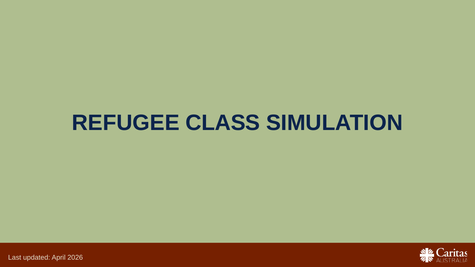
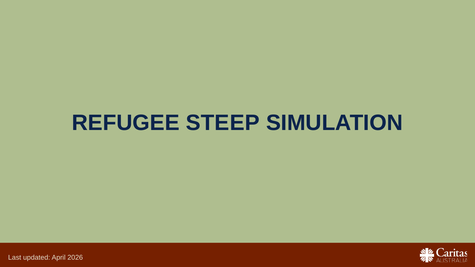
CLASS: CLASS -> STEEP (223, 123)
